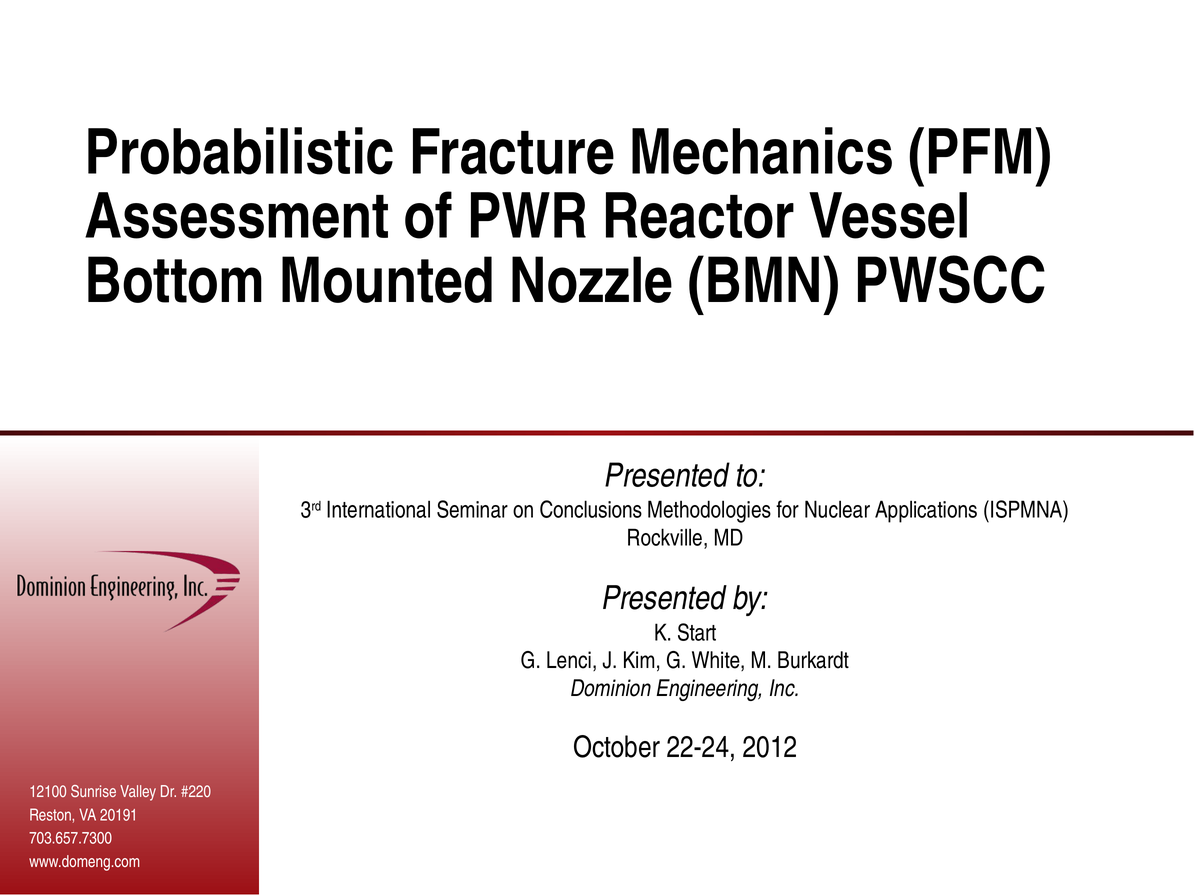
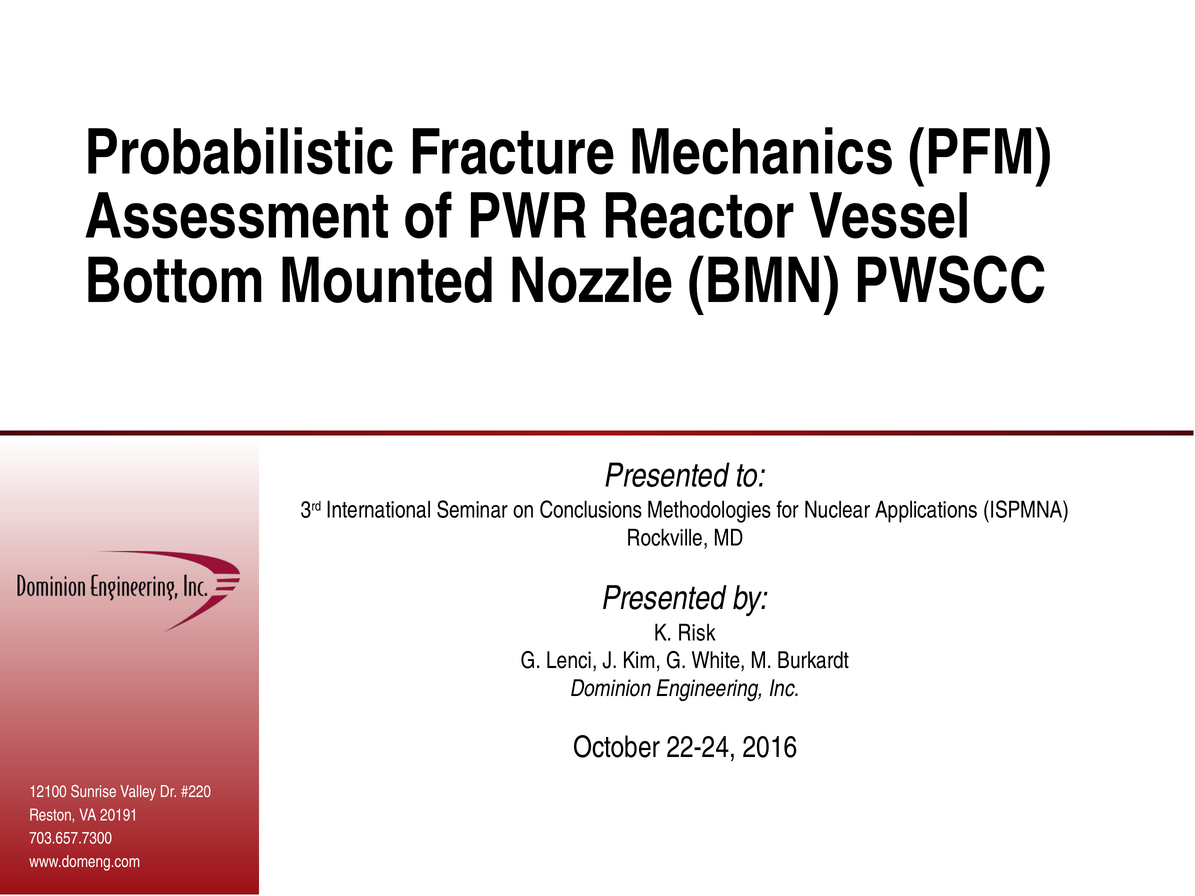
Start: Start -> Risk (697, 633)
2012: 2012 -> 2016 (770, 748)
